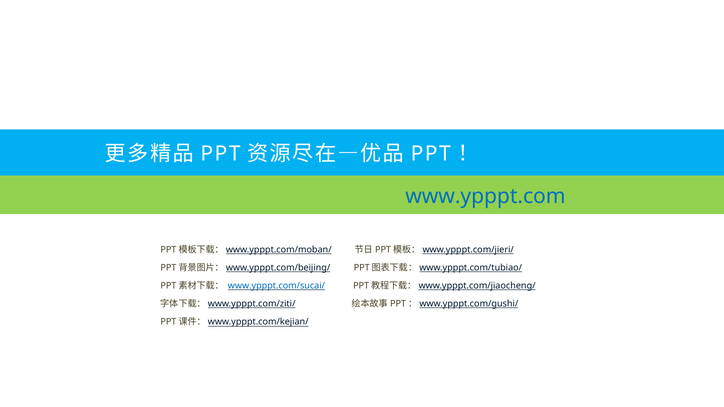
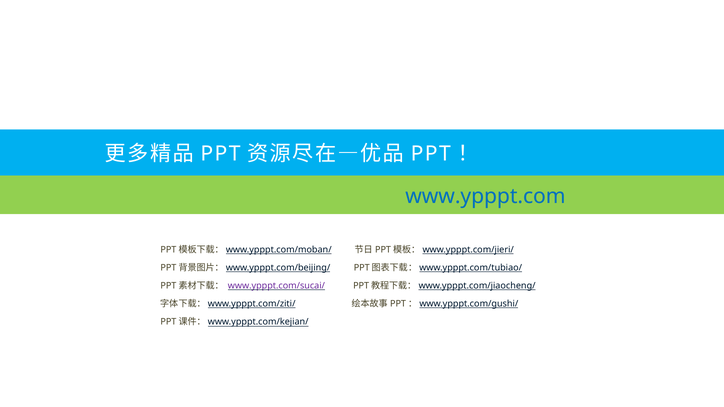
www.ypppt.com/sucai/ colour: blue -> purple (276, 286)
